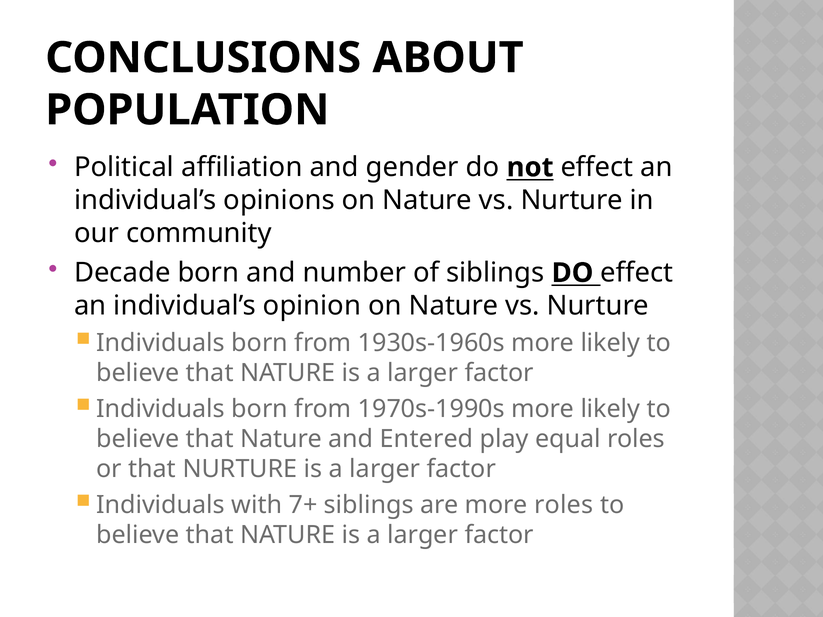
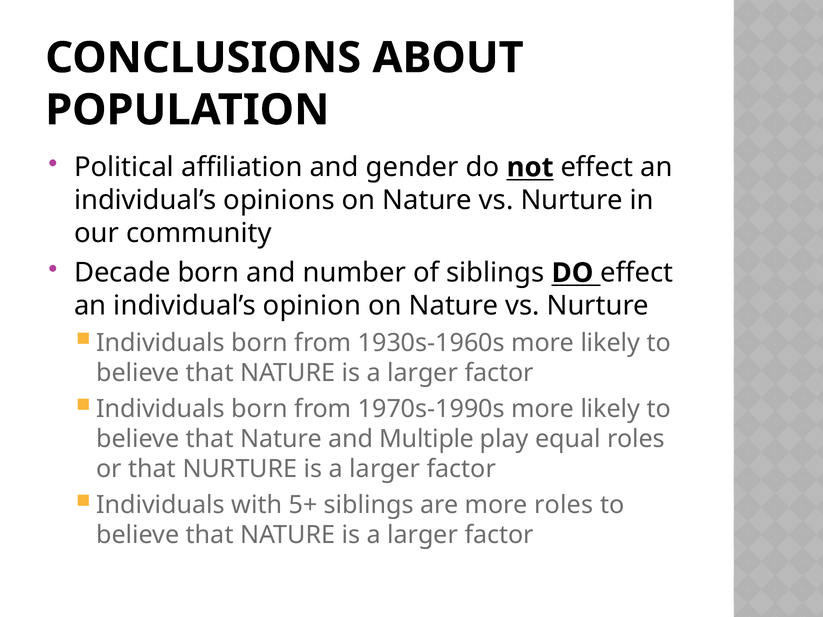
Entered: Entered -> Multiple (427, 439)
7+: 7+ -> 5+ (303, 505)
